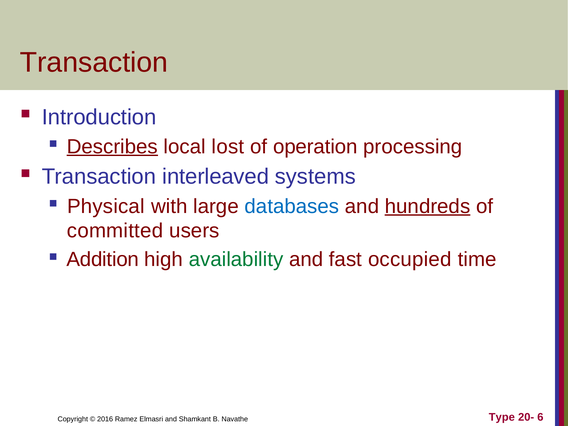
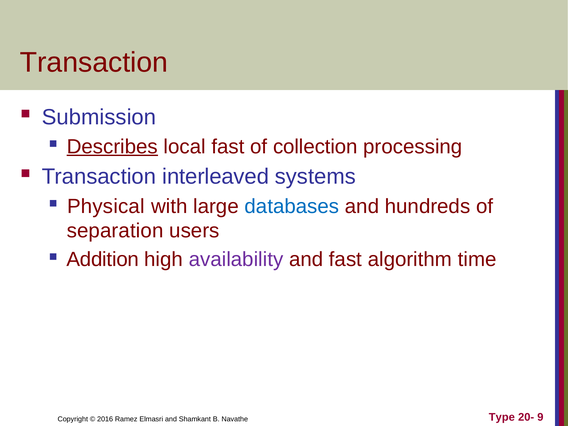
Introduction: Introduction -> Submission (99, 117)
local lost: lost -> fast (228, 147)
operation: operation -> collection (315, 147)
hundreds underline: present -> none (428, 206)
committed: committed -> separation (115, 231)
availability colour: green -> purple (236, 260)
occupied: occupied -> algorithm (410, 260)
6: 6 -> 9 (540, 417)
